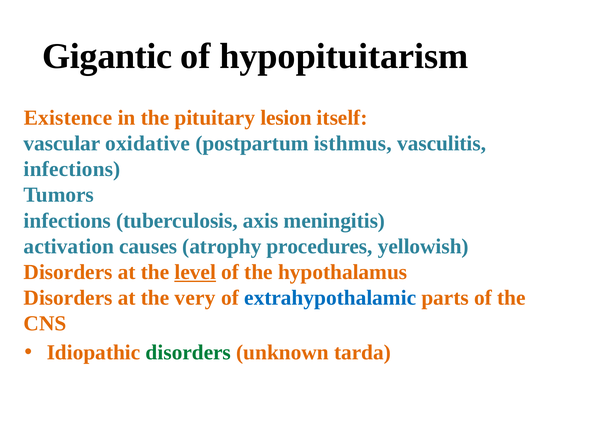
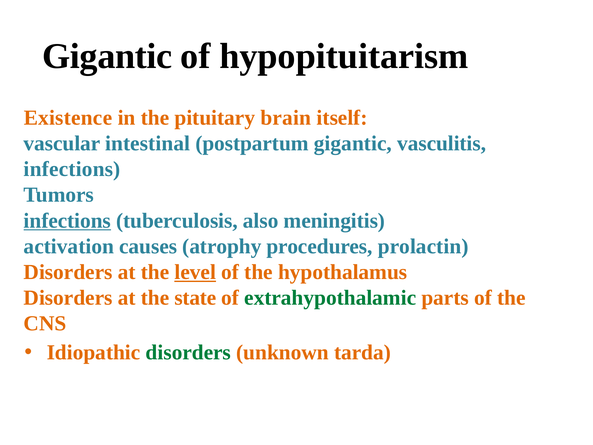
lesion: lesion -> brain (286, 118)
oxidative: oxidative -> intestinal (148, 143)
postpartum isthmus: isthmus -> gigantic (353, 143)
infections underline: none -> present (67, 220)
axis: axis -> also (261, 220)
yellowish: yellowish -> prolactin (423, 246)
very: very -> state (195, 298)
extrahypothalamic colour: blue -> green (330, 298)
